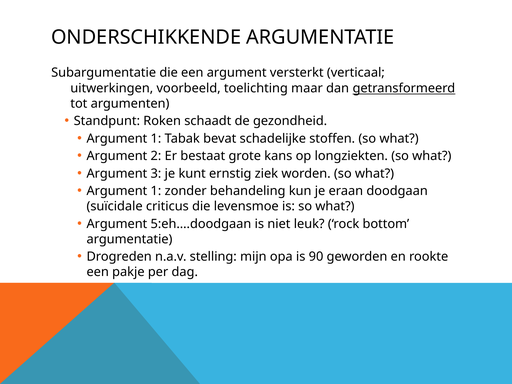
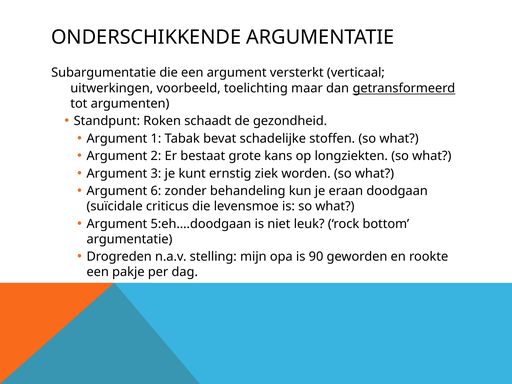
1: 1 -> 6 (156, 191)
